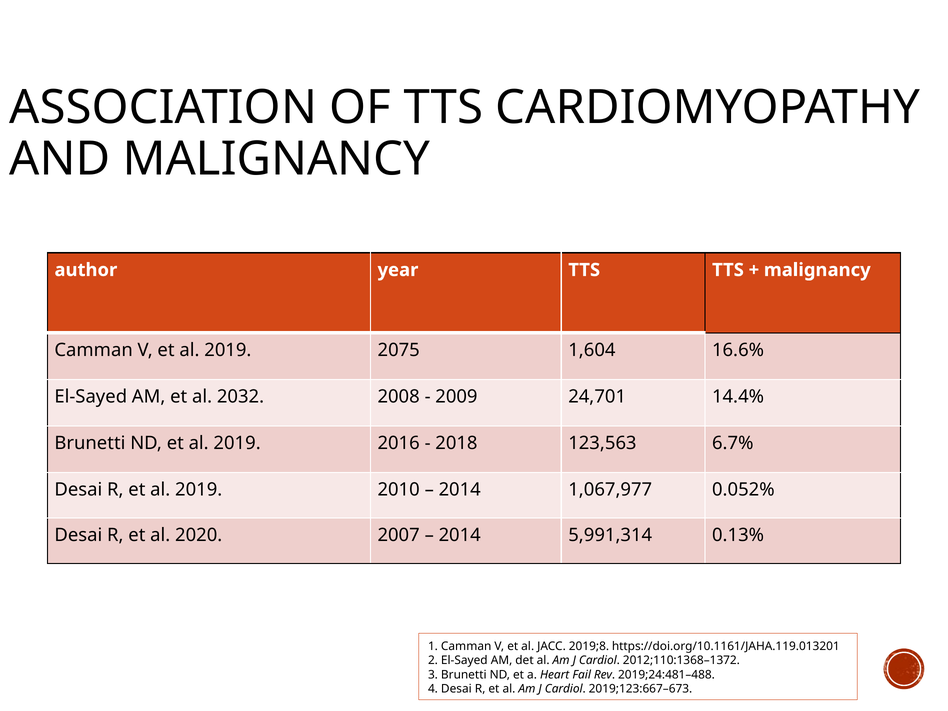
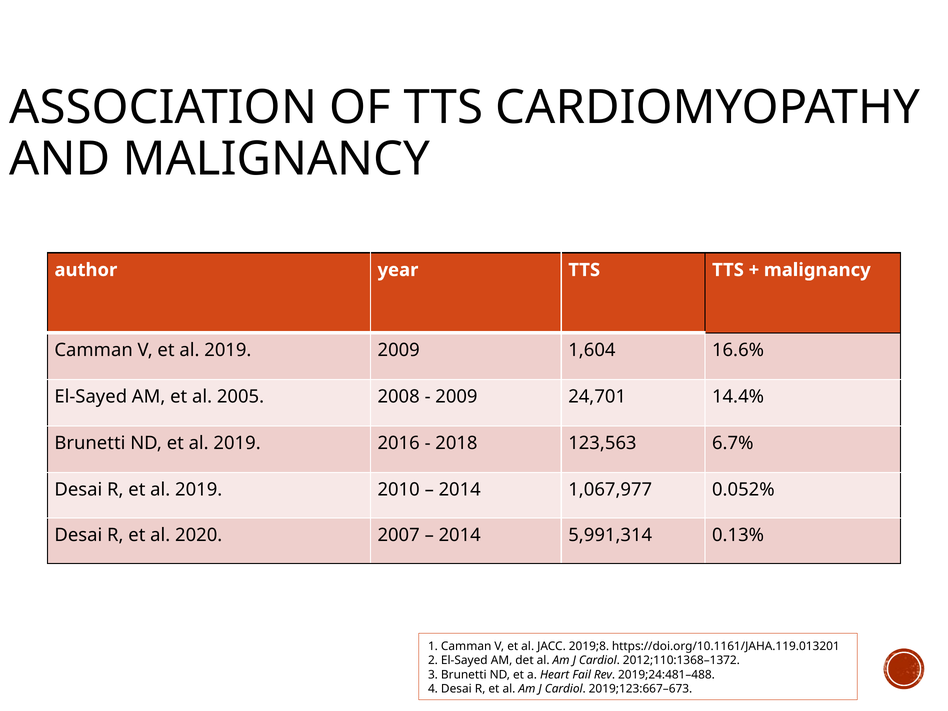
2019 2075: 2075 -> 2009 (399, 350)
2032: 2032 -> 2005 (240, 397)
